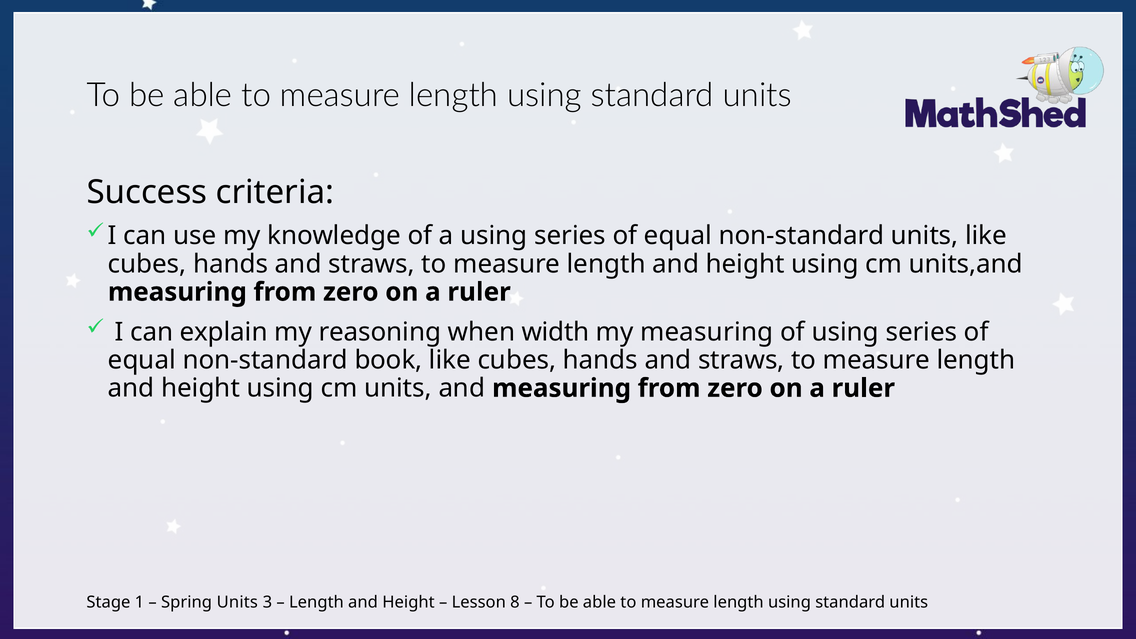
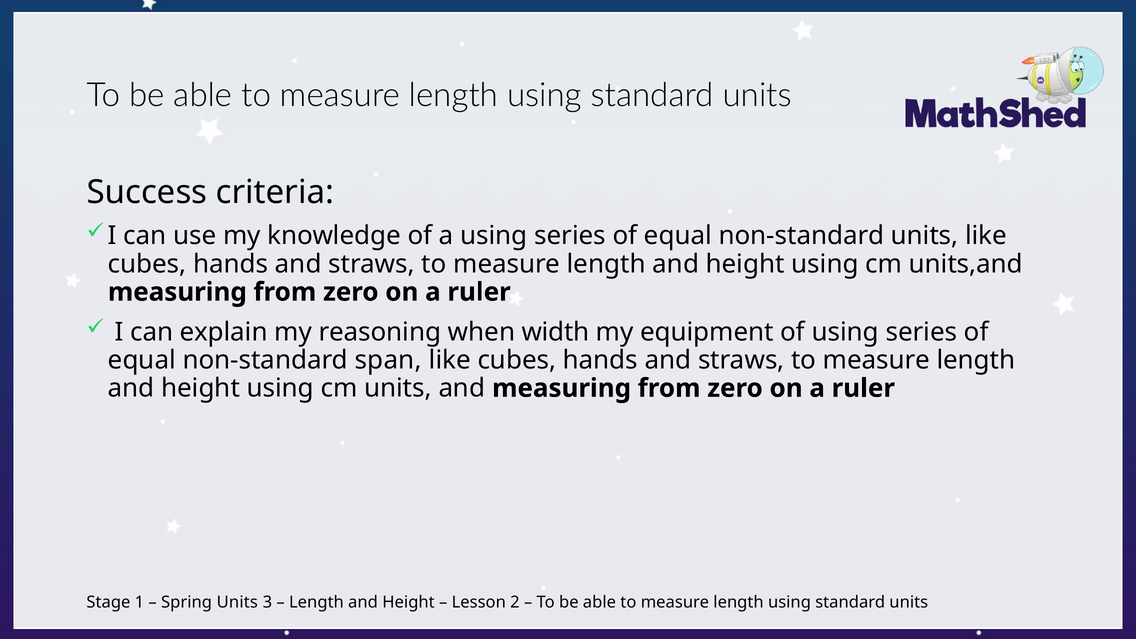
my measuring: measuring -> equipment (707, 332)
book: book -> span (388, 360)
8: 8 -> 2 (515, 602)
